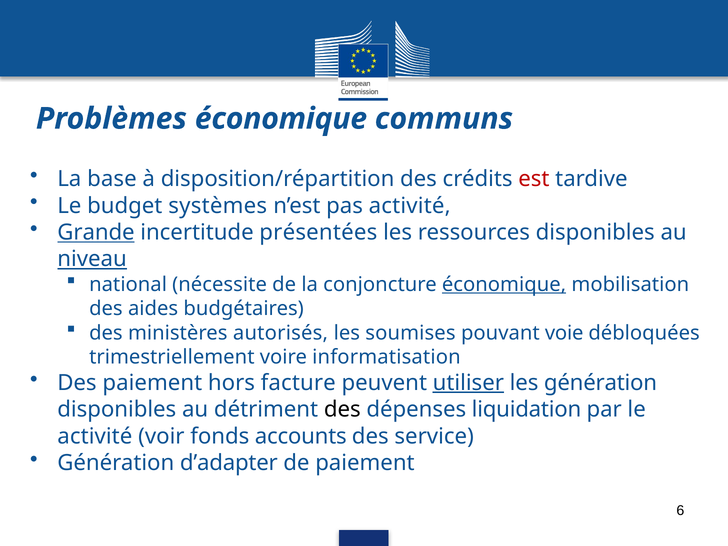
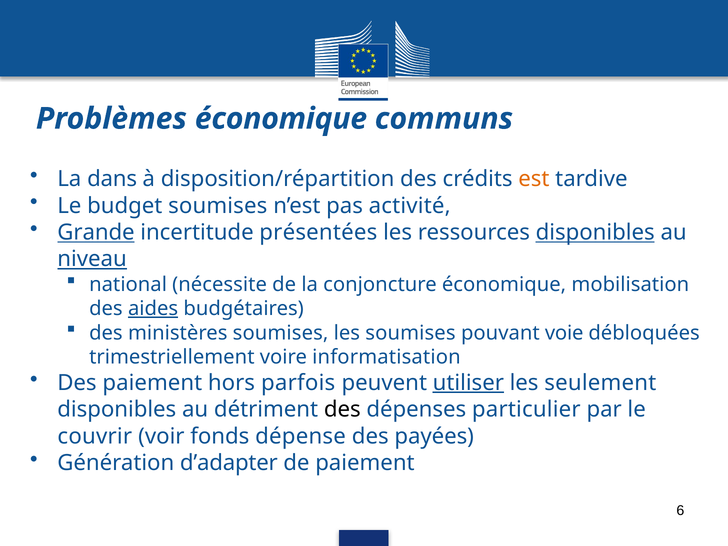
base: base -> dans (112, 179)
est colour: red -> orange (534, 179)
budget systèmes: systèmes -> soumises (218, 206)
disponibles underline: none -> present (595, 232)
économique underline: present -> none (504, 284)
aides underline: none -> present (153, 309)
ministères autorisés: autorisés -> soumises (281, 333)
facture: facture -> parfois (298, 383)
les génération: génération -> seulement (600, 383)
liquidation: liquidation -> particulier (526, 410)
activité: activité -> couvrir (95, 436)
accounts: accounts -> dépense (301, 436)
service: service -> payées (434, 436)
